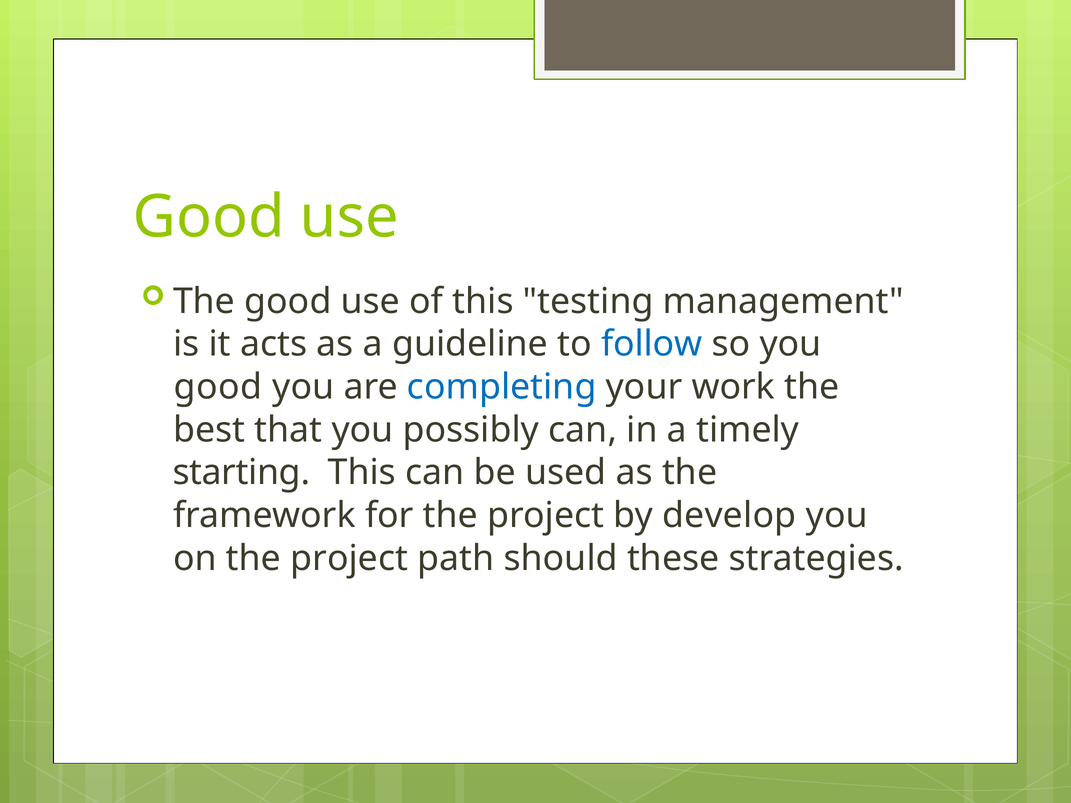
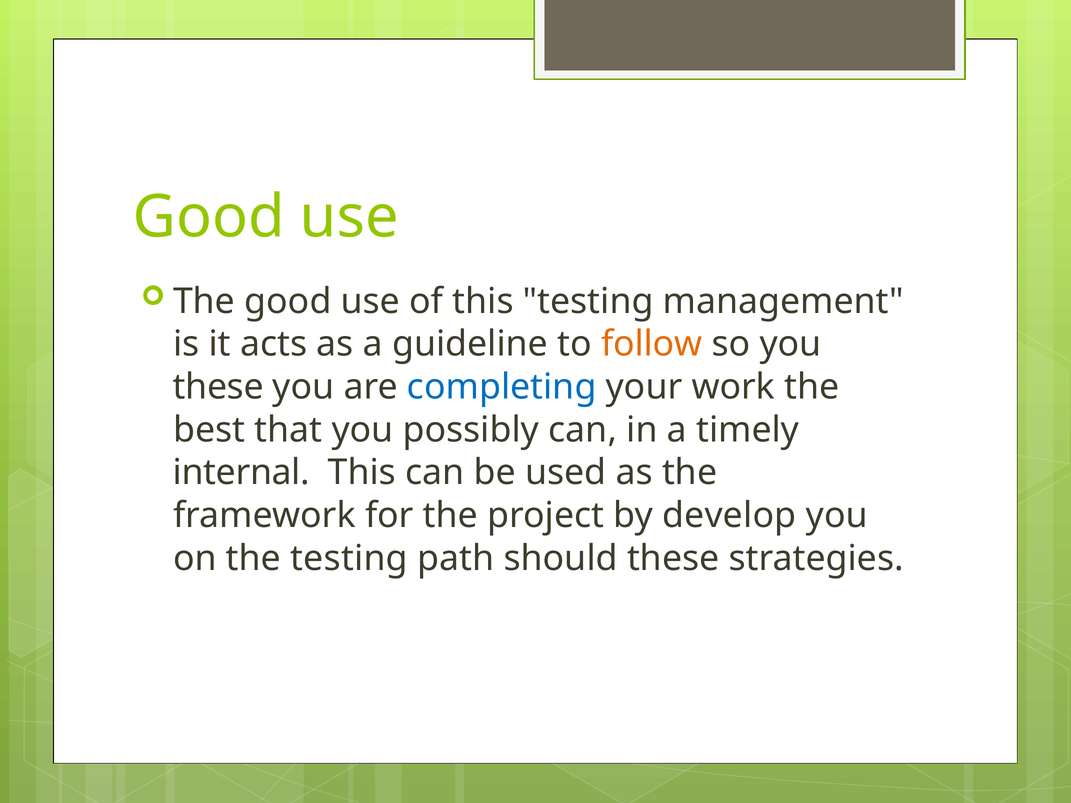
follow colour: blue -> orange (652, 344)
good: good -> these (218, 387)
starting: starting -> internal (241, 473)
on the project: project -> testing (349, 559)
